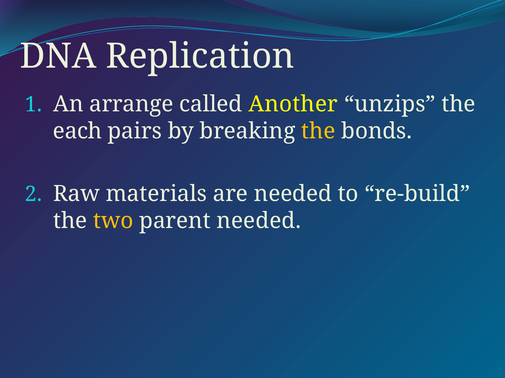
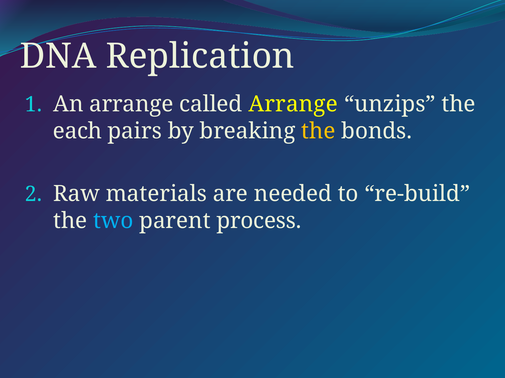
called Another: Another -> Arrange (293, 104)
two colour: yellow -> light blue (113, 221)
parent needed: needed -> process (259, 221)
